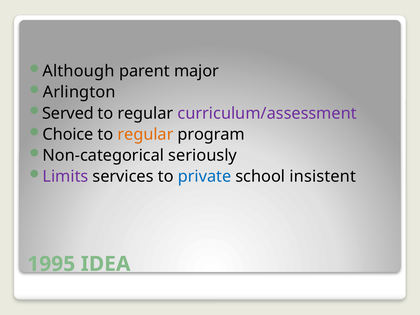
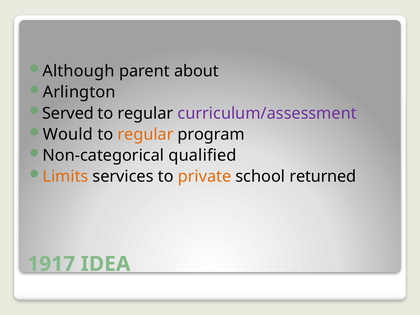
major: major -> about (196, 71)
Choice: Choice -> Would (68, 134)
seriously: seriously -> qualified (203, 155)
Limits colour: purple -> orange (65, 176)
private colour: blue -> orange (205, 176)
insistent: insistent -> returned (323, 176)
1995: 1995 -> 1917 (51, 264)
